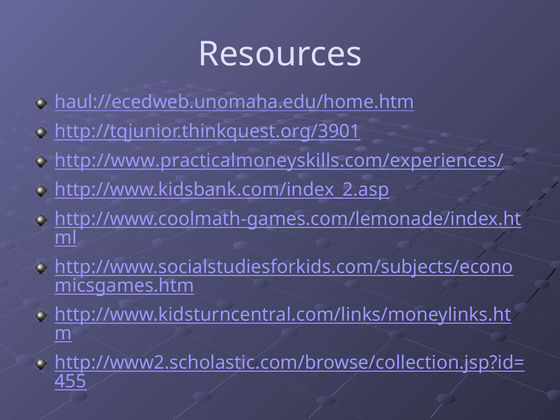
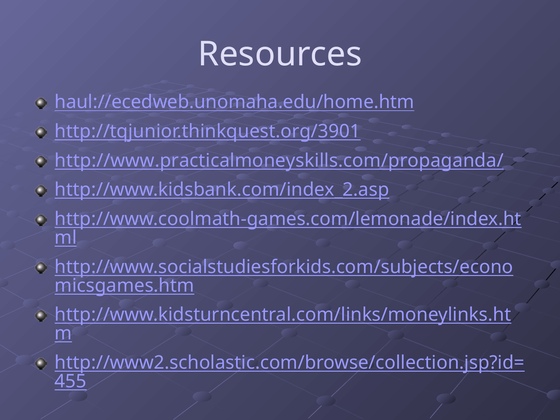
http://www.practicalmoneyskills.com/experiences/: http://www.practicalmoneyskills.com/experiences/ -> http://www.practicalmoneyskills.com/propaganda/ (279, 161)
